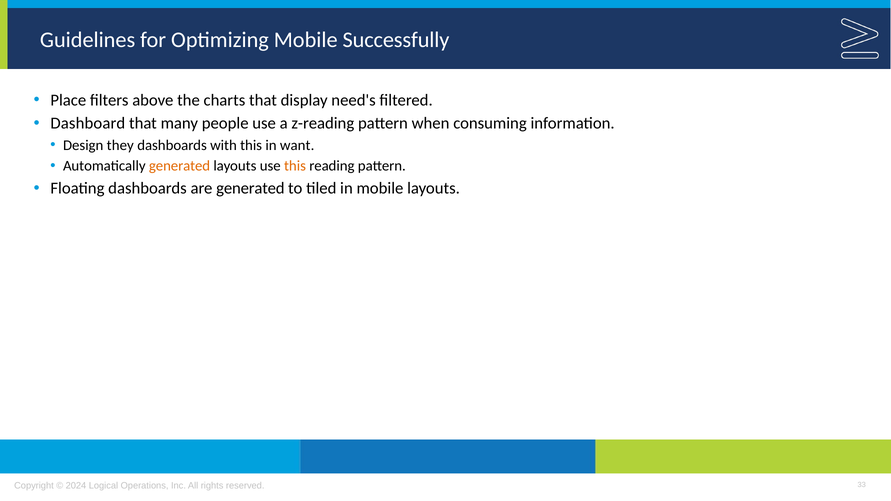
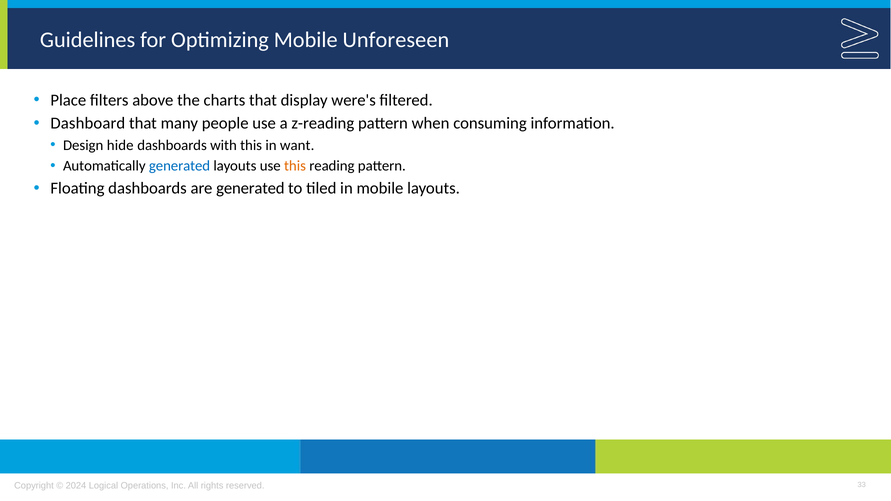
Successfully: Successfully -> Unforeseen (396, 40)
need's: need's -> were's (354, 100)
they: they -> hide (120, 145)
generated colour: orange -> blue (180, 166)
